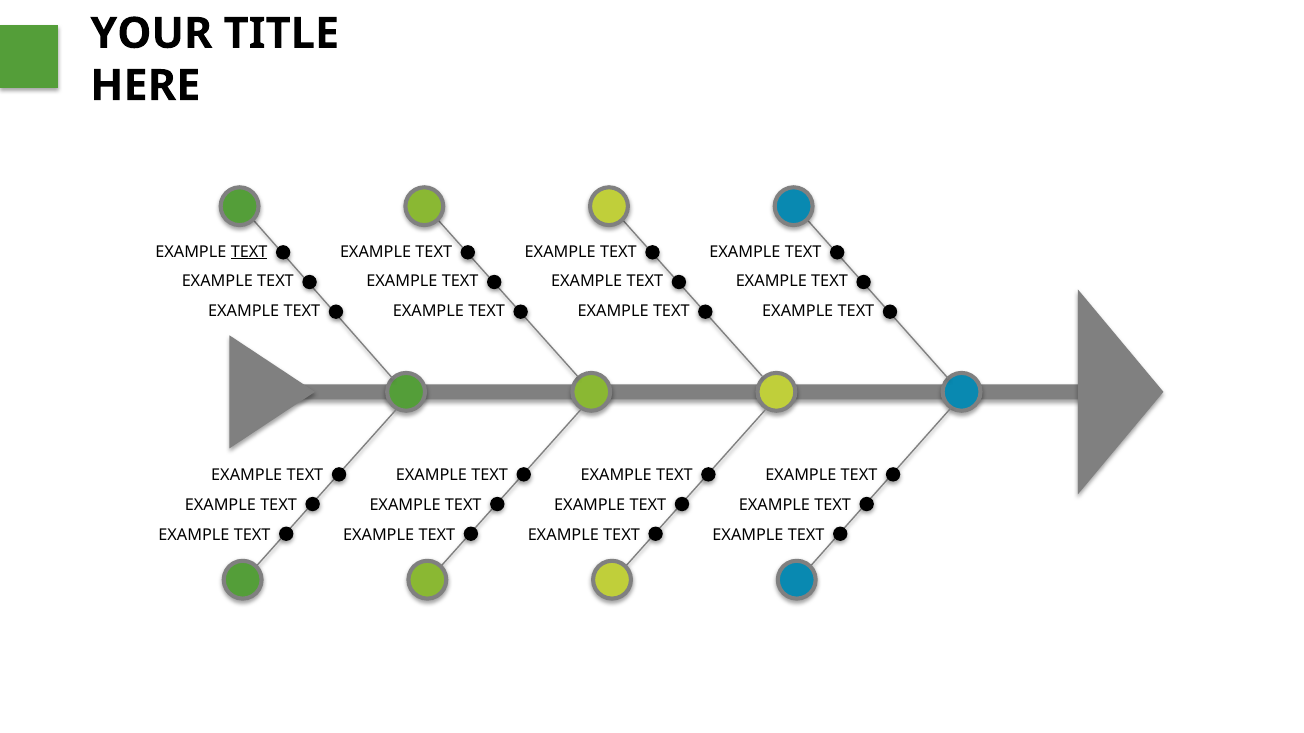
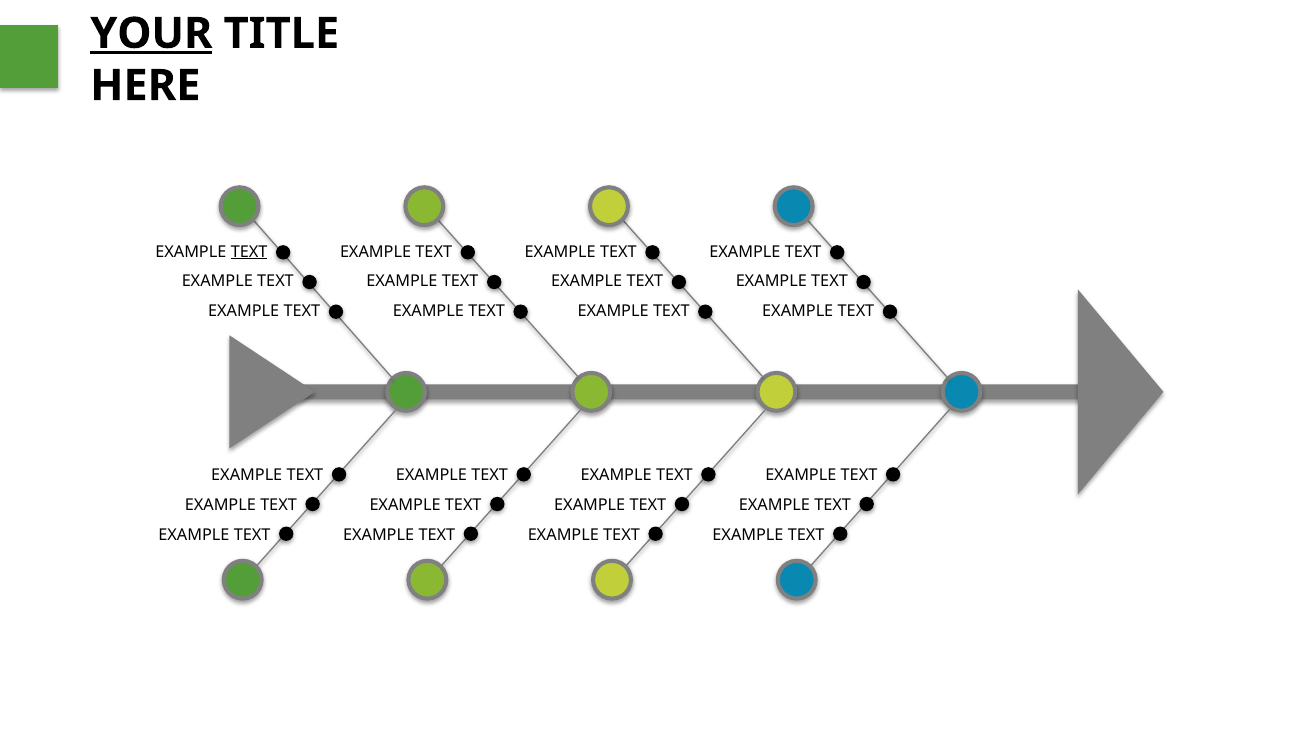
YOUR underline: none -> present (151, 34)
